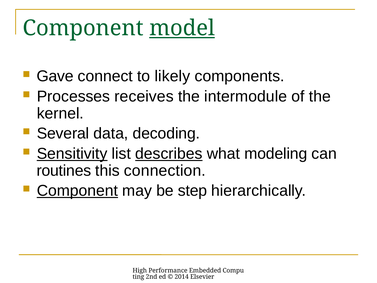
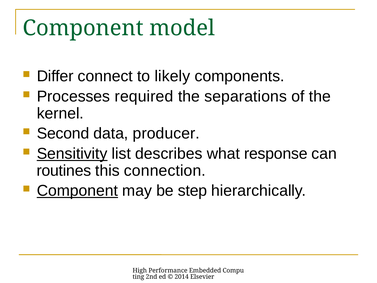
model underline: present -> none (182, 28)
Gave: Gave -> Differ (55, 76)
receives: receives -> required (144, 96)
intermodule: intermodule -> separations (246, 96)
Several: Several -> Second (63, 133)
decoding: decoding -> producer (166, 133)
describes underline: present -> none (169, 154)
modeling: modeling -> response (276, 154)
